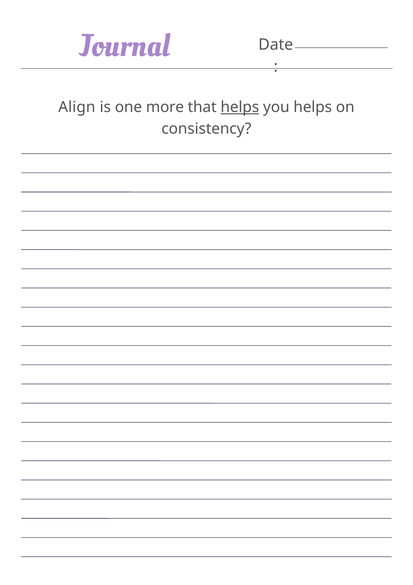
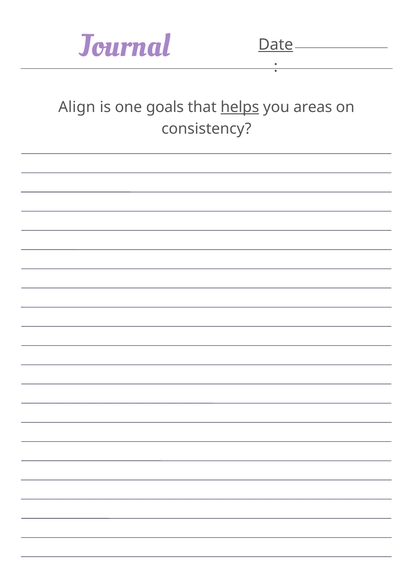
Date underline: none -> present (276, 45)
more: more -> goals (165, 107)
you helps: helps -> areas (313, 107)
